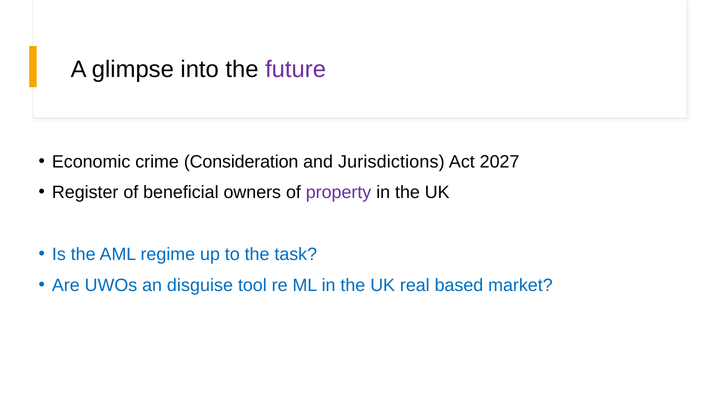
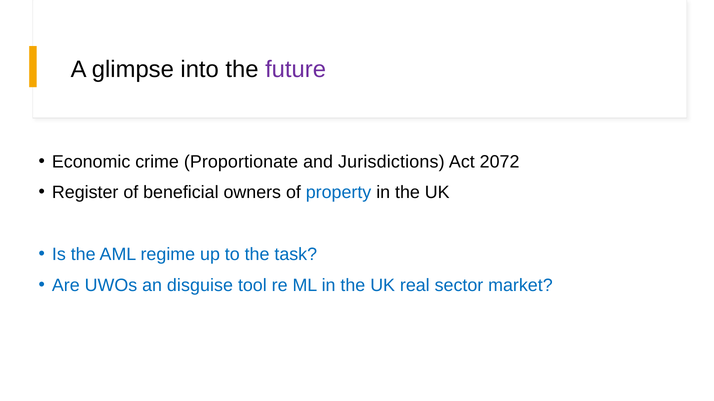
Consideration: Consideration -> Proportionate (241, 162)
2027: 2027 -> 2072 (500, 162)
property colour: purple -> blue (339, 193)
based: based -> sector (459, 286)
